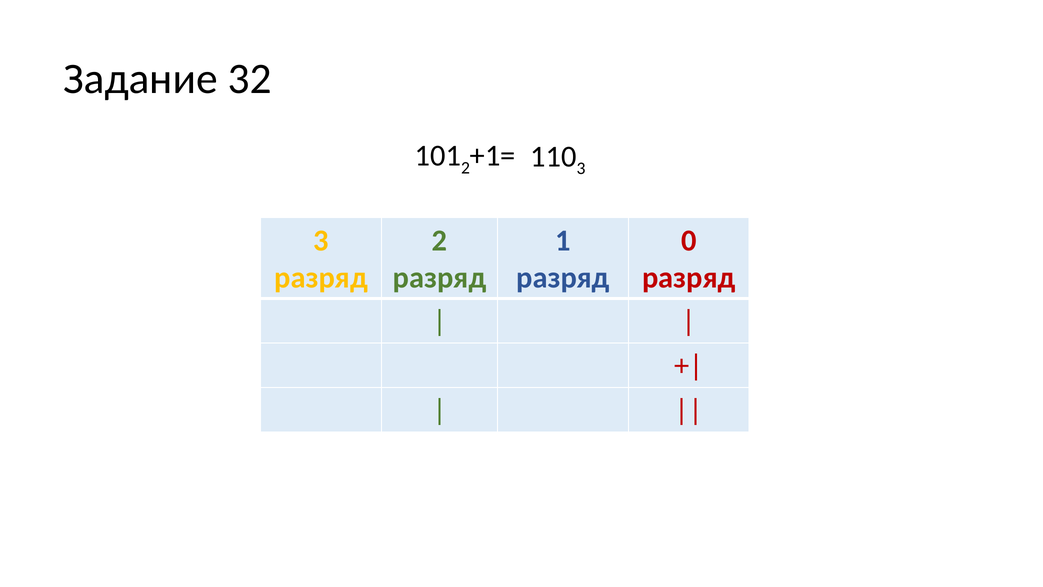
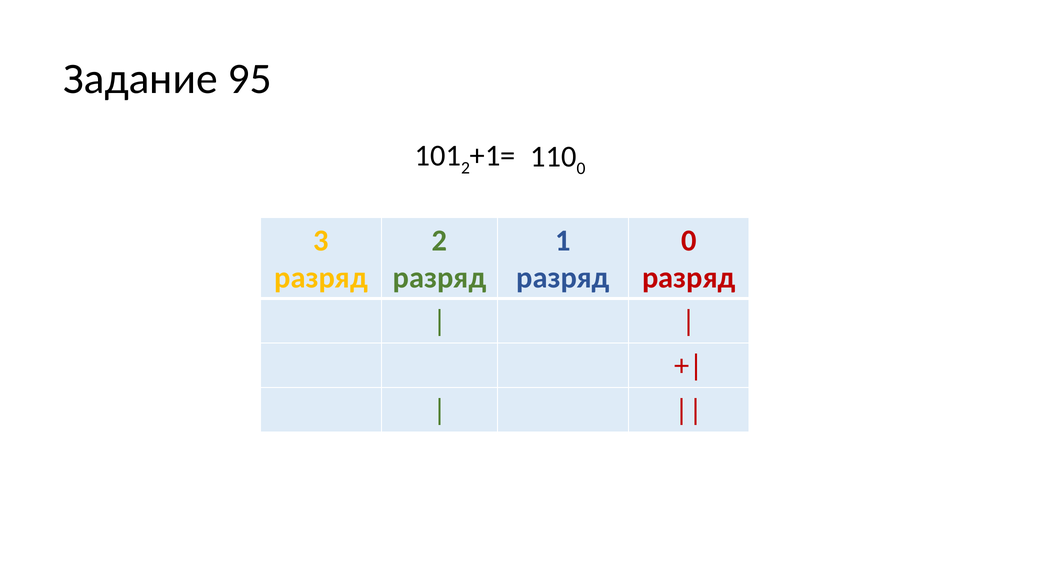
32: 32 -> 95 (250, 79)
3: 3 -> 0 (581, 168)
